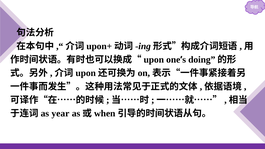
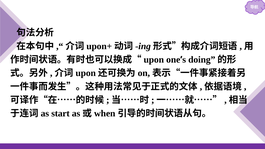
year: year -> start (61, 113)
